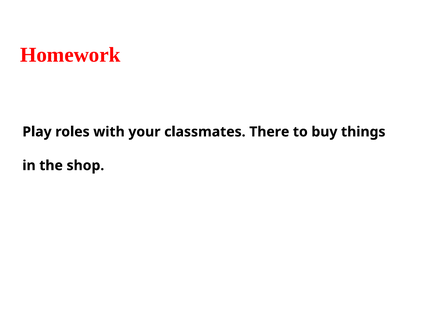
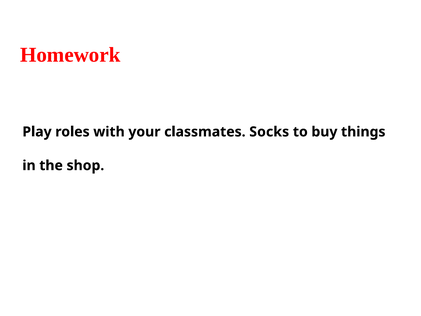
There: There -> Socks (269, 132)
